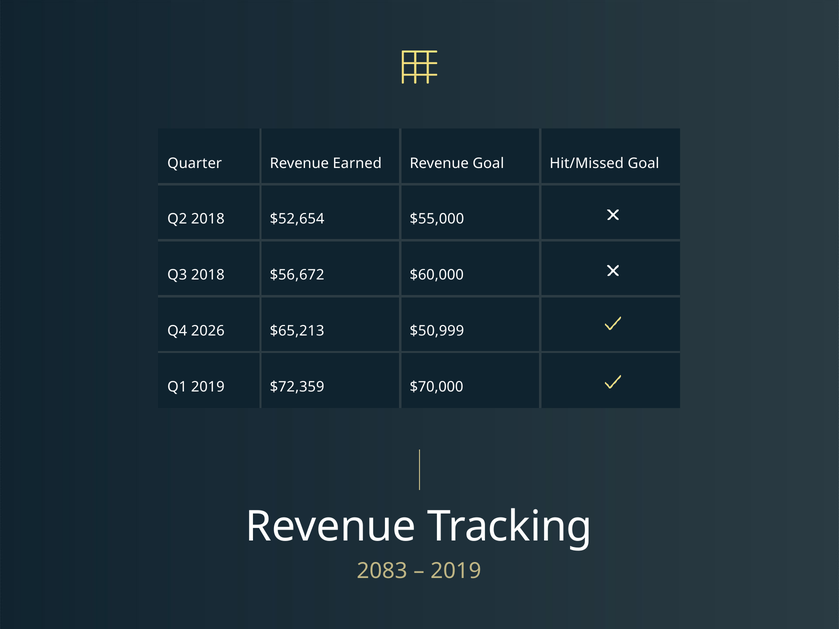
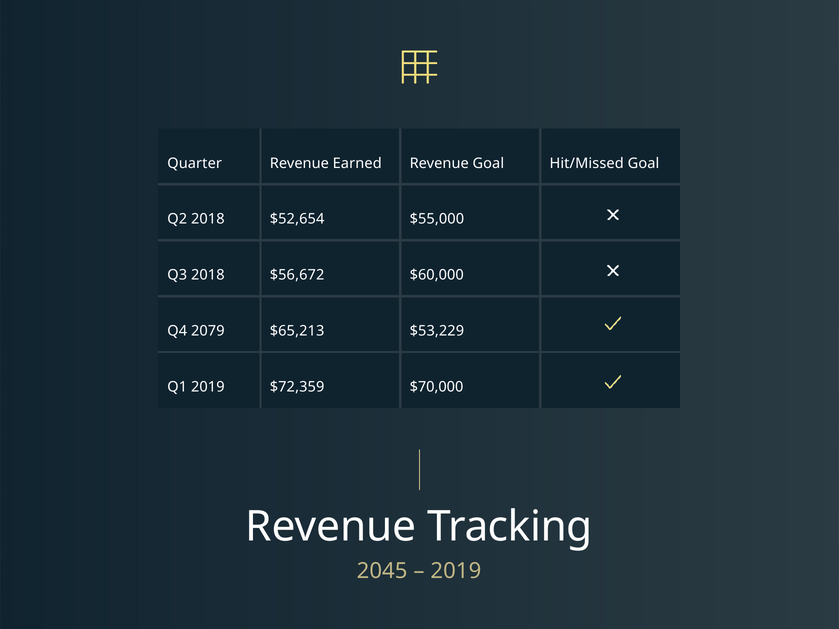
2026: 2026 -> 2079 (208, 331)
$50,999: $50,999 -> $53,229 (437, 331)
2083: 2083 -> 2045 (382, 571)
